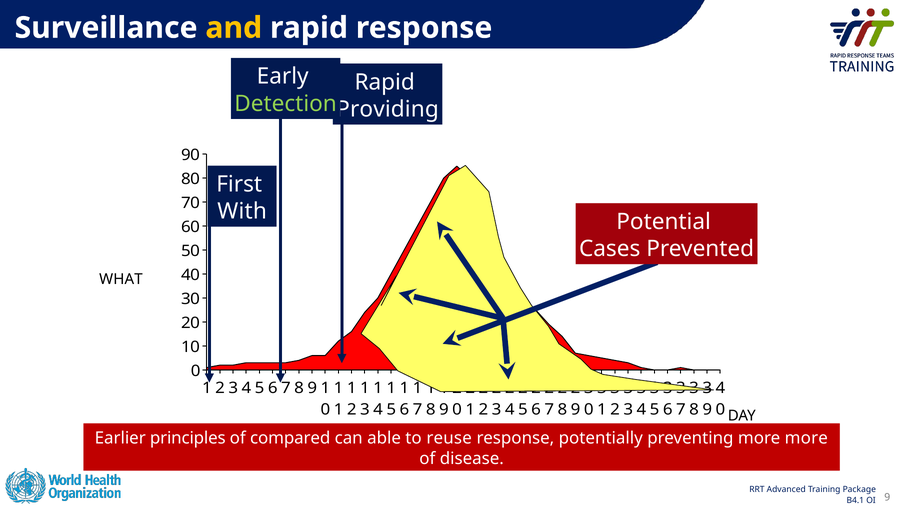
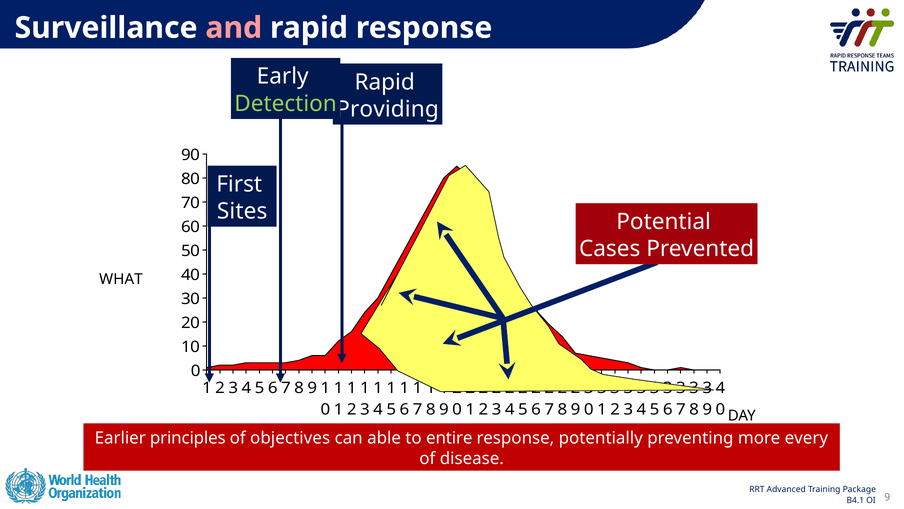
and colour: yellow -> pink (234, 28)
With: With -> Sites (242, 211)
compared: compared -> objectives (290, 438)
reuse: reuse -> entire (449, 438)
more more: more -> every (806, 438)
